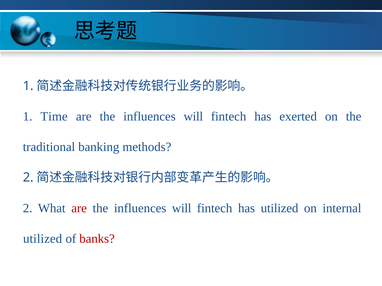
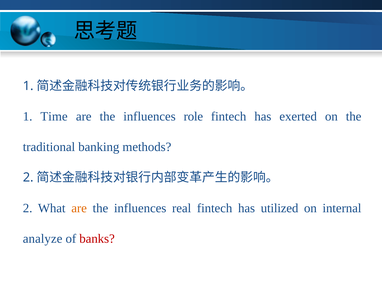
will: will -> role (193, 117)
are colour: red -> orange (79, 208)
will: will -> real (182, 208)
utilized: utilized -> analyze (43, 239)
